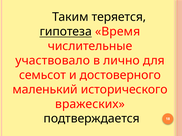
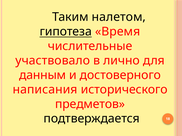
теряется: теряется -> налетом (119, 17)
семьсот: семьсот -> данным (43, 75)
маленький: маленький -> написания (45, 90)
вражеских: вражеских -> предметов (90, 104)
